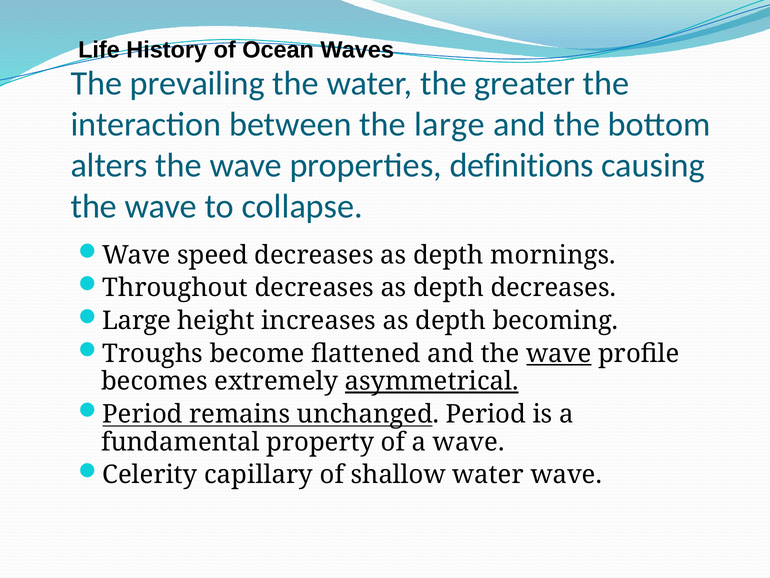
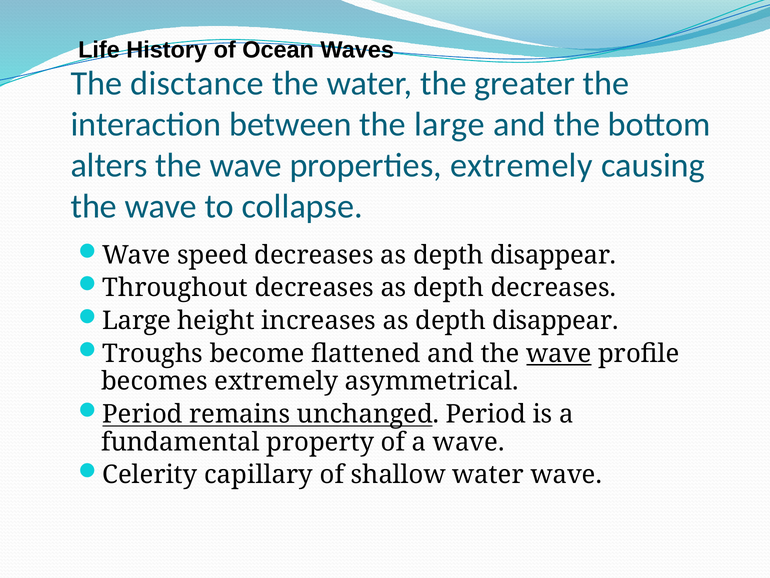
prevailing: prevailing -> disctance (197, 83)
properties definitions: definitions -> extremely (521, 165)
decreases as depth mornings: mornings -> disappear (553, 255)
increases as depth becoming: becoming -> disappear (555, 321)
asymmetrical underline: present -> none (432, 381)
